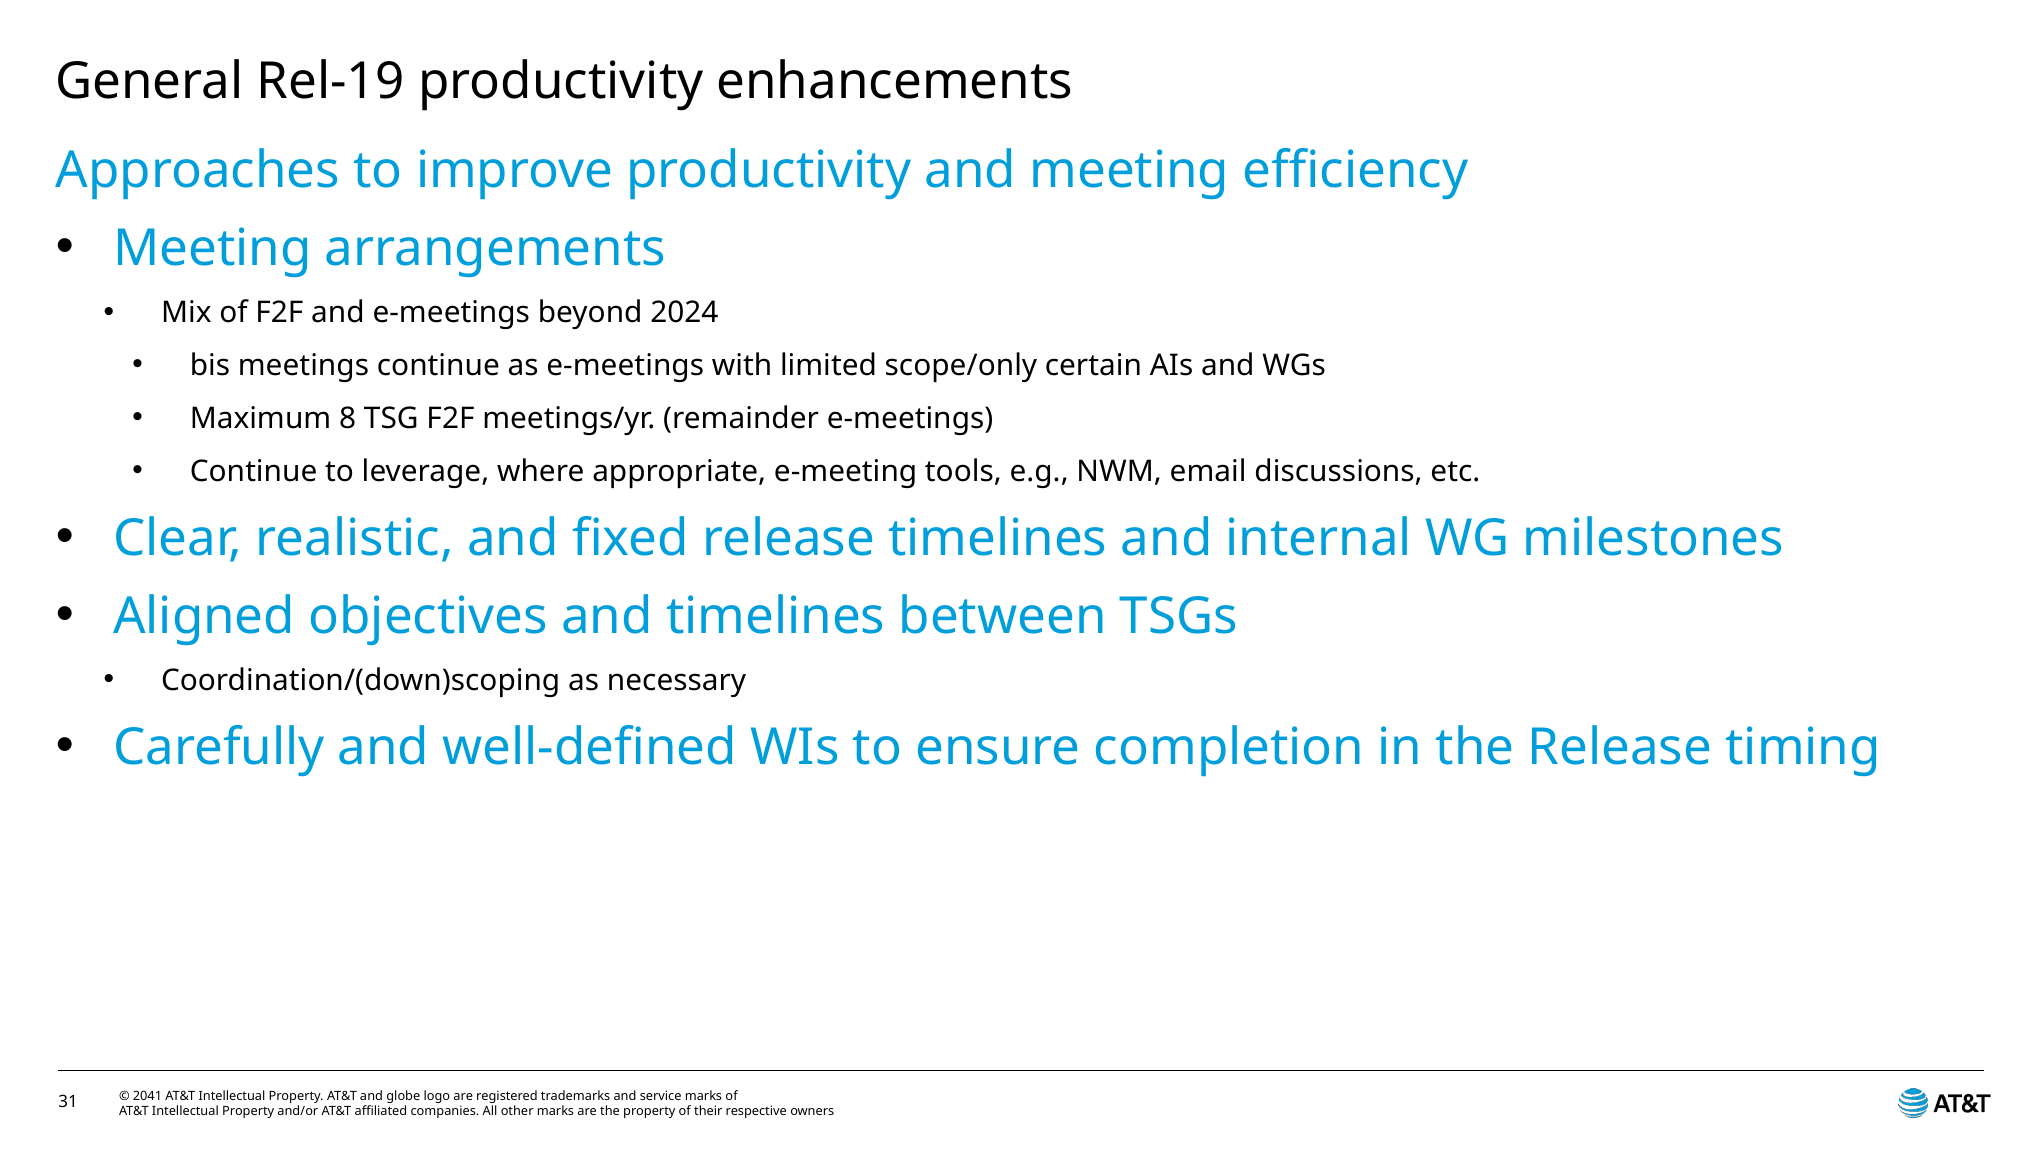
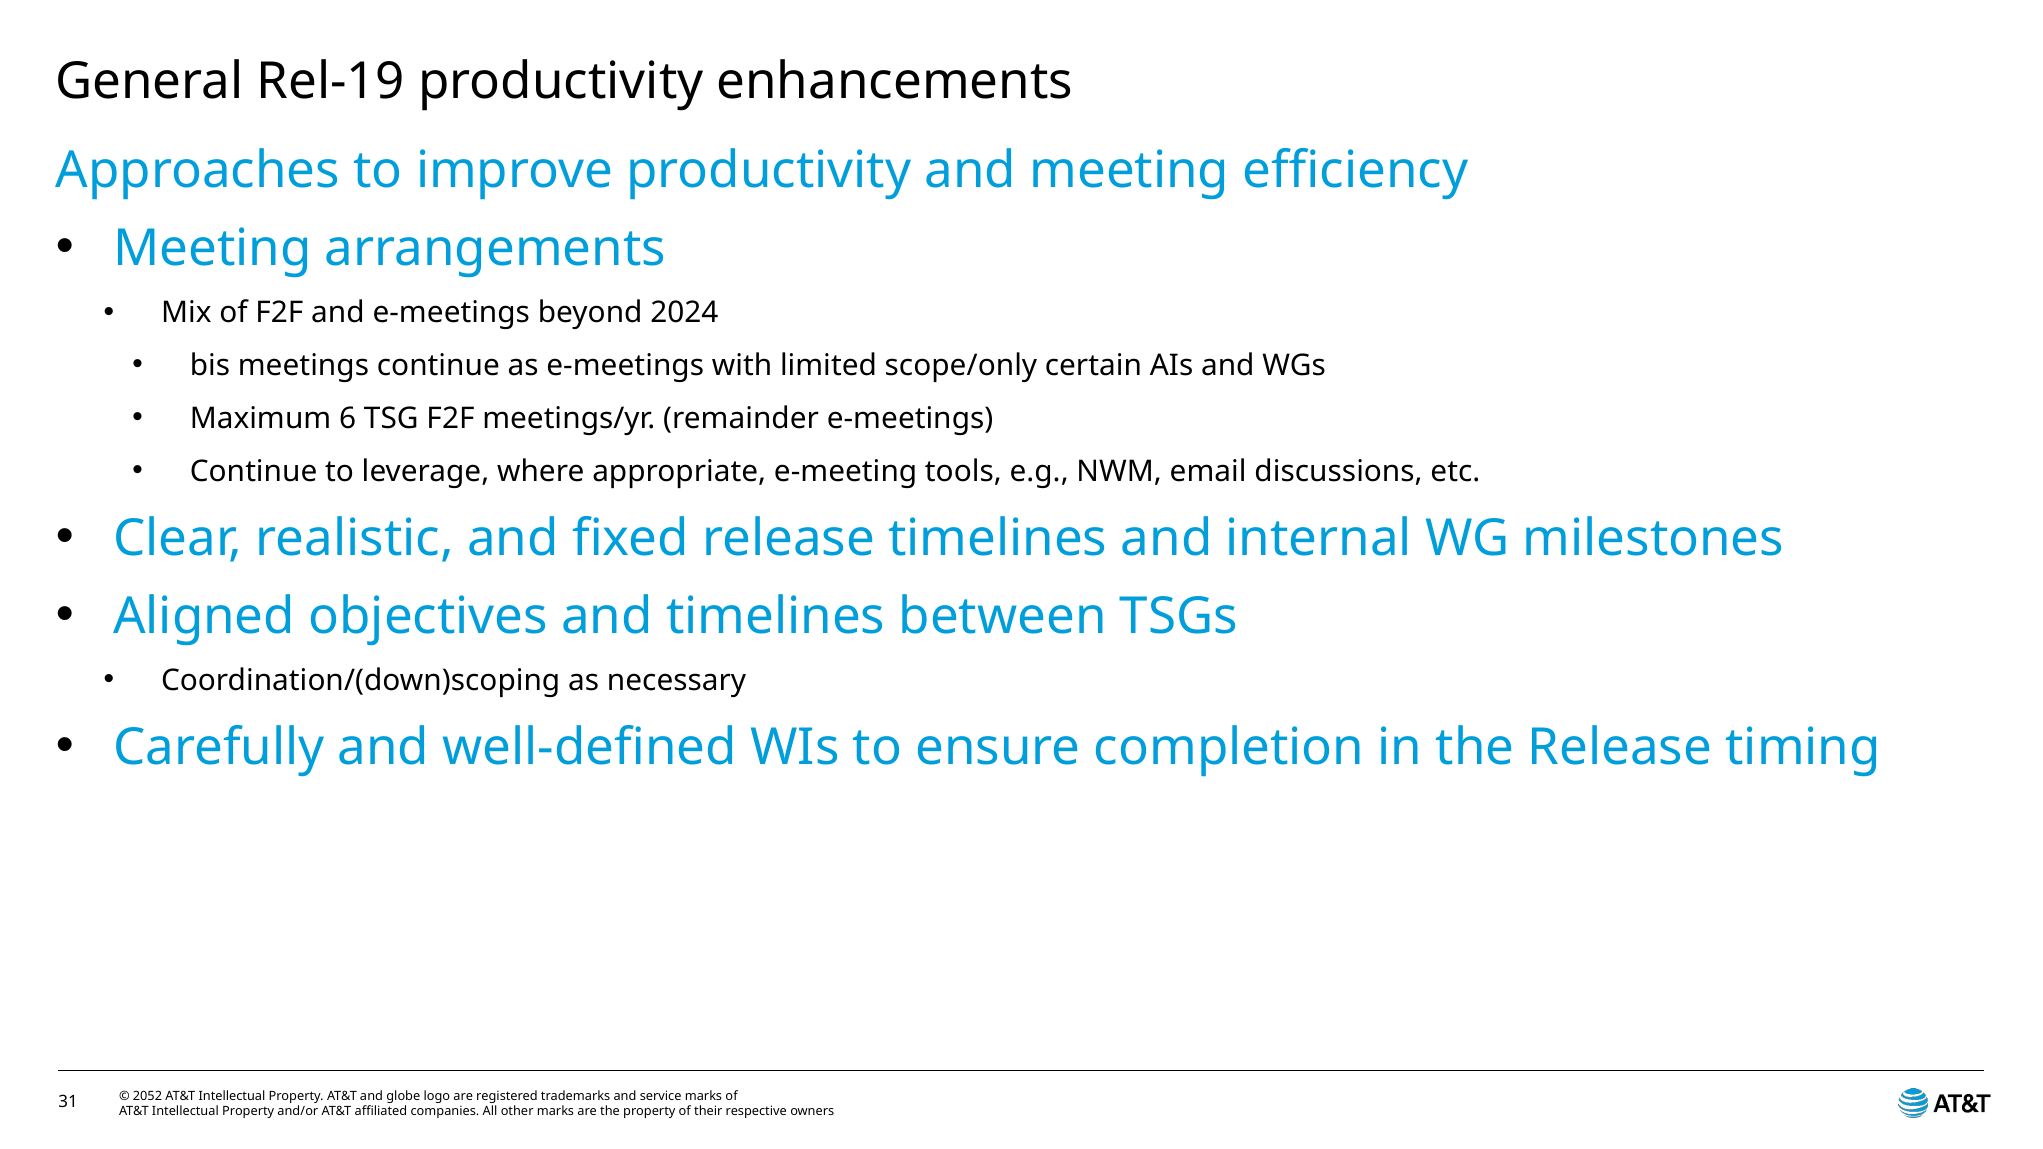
8: 8 -> 6 (348, 418)
2041: 2041 -> 2052 (147, 1096)
